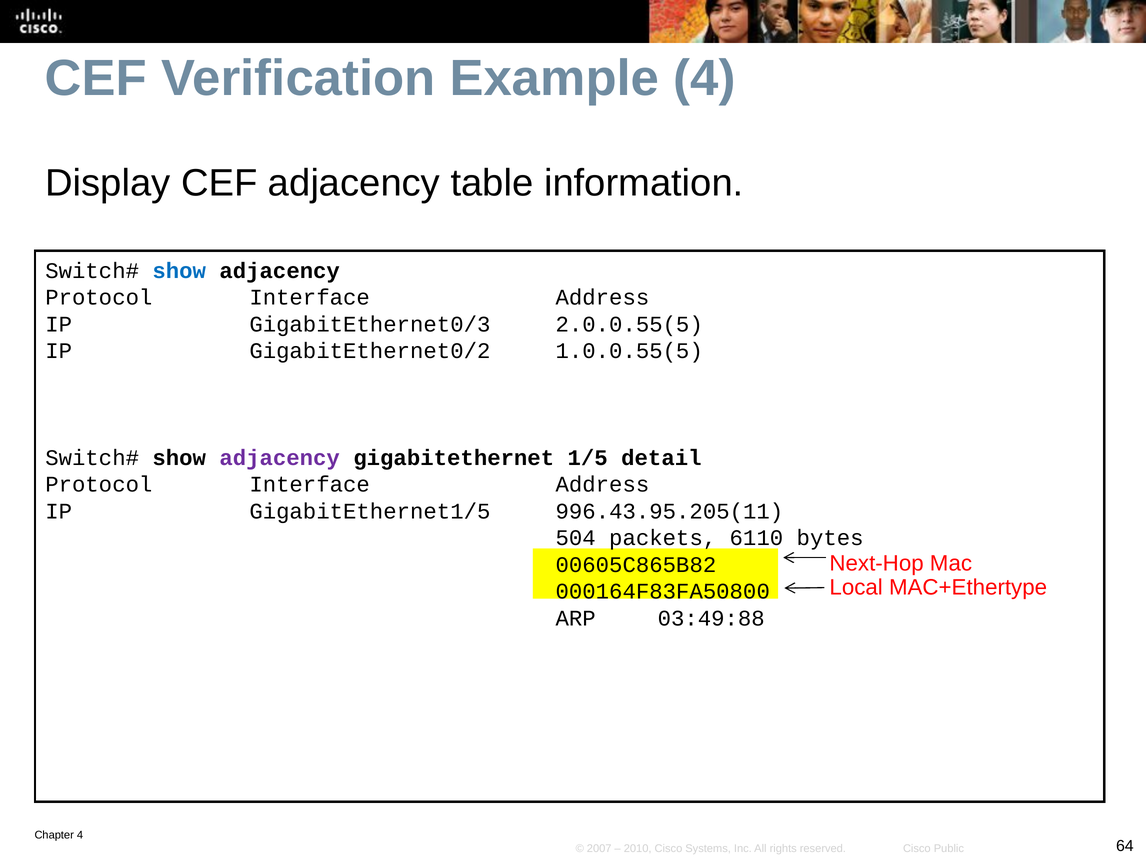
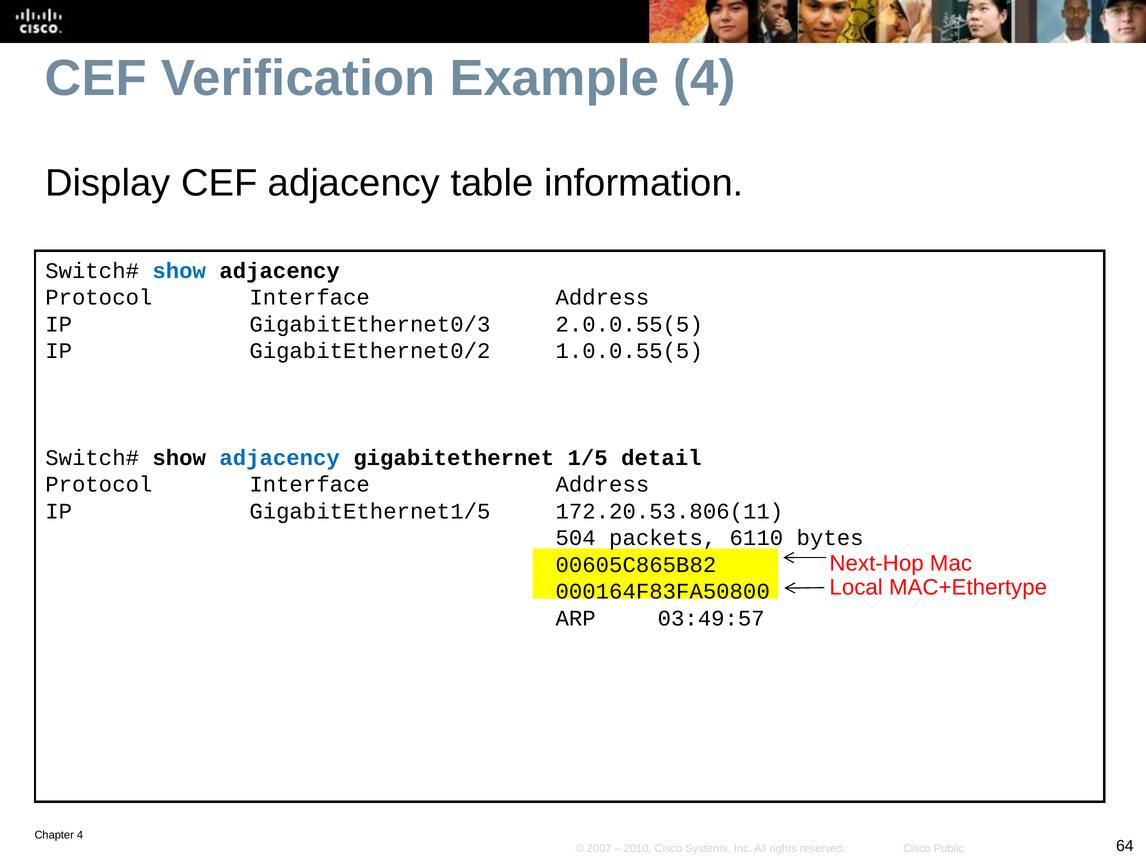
adjacency colour: purple -> blue (280, 458)
996.43.95.205(11: 996.43.95.205(11 -> 172.20.53.806(11 (669, 512)
03:49:88: 03:49:88 -> 03:49:57 (711, 619)
